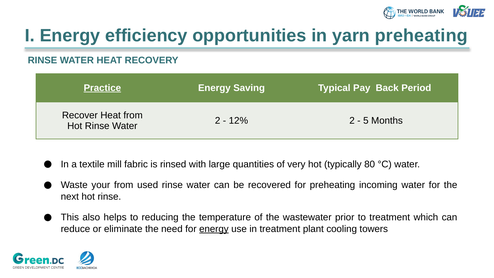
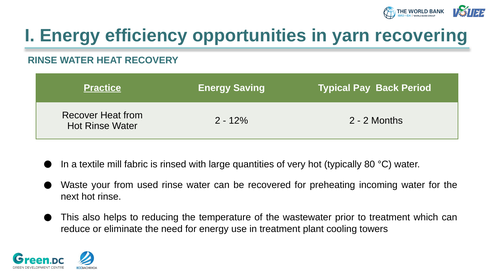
yarn preheating: preheating -> recovering (421, 36)
5: 5 -> 2 (366, 121)
energy underline: present -> none (214, 229)
